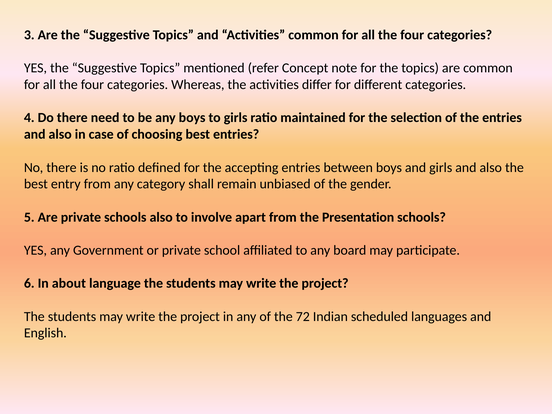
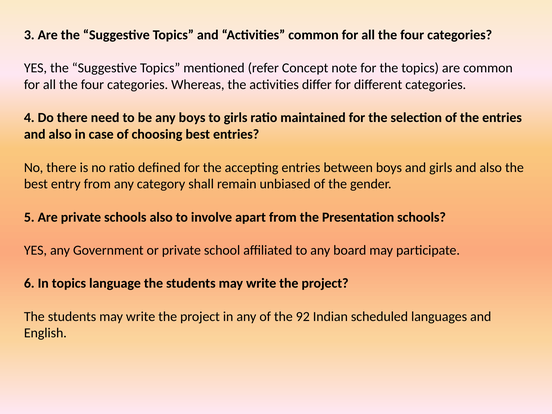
In about: about -> topics (69, 283)
72: 72 -> 92 (303, 316)
